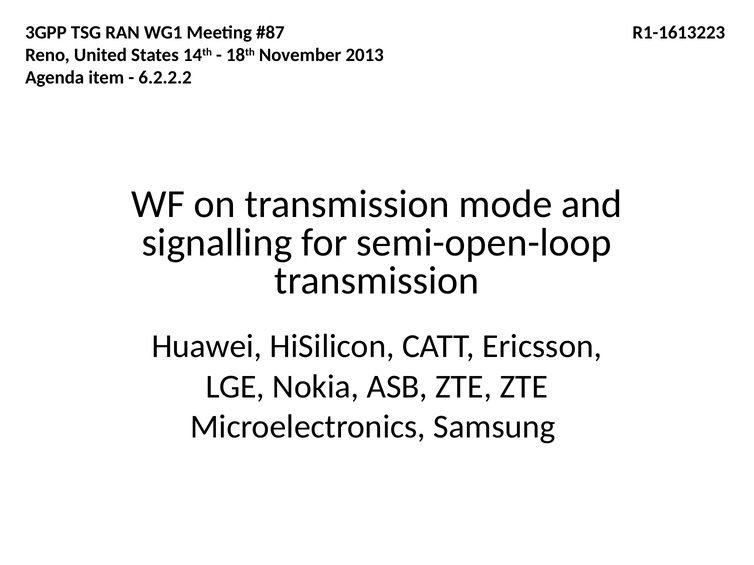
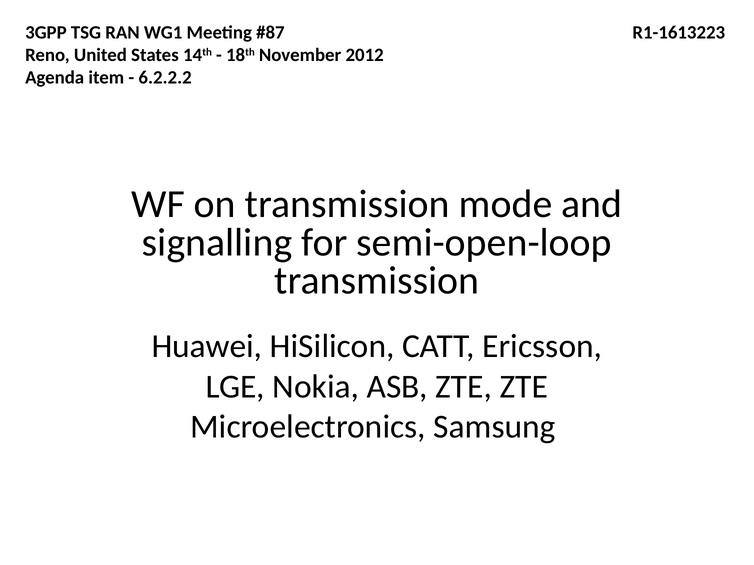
2013: 2013 -> 2012 (365, 55)
